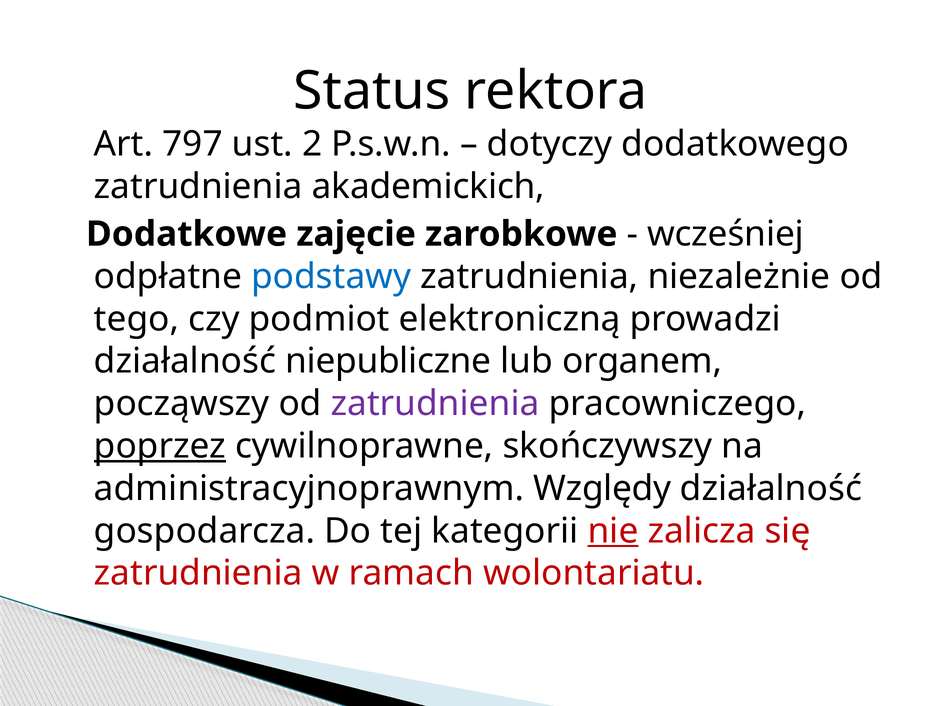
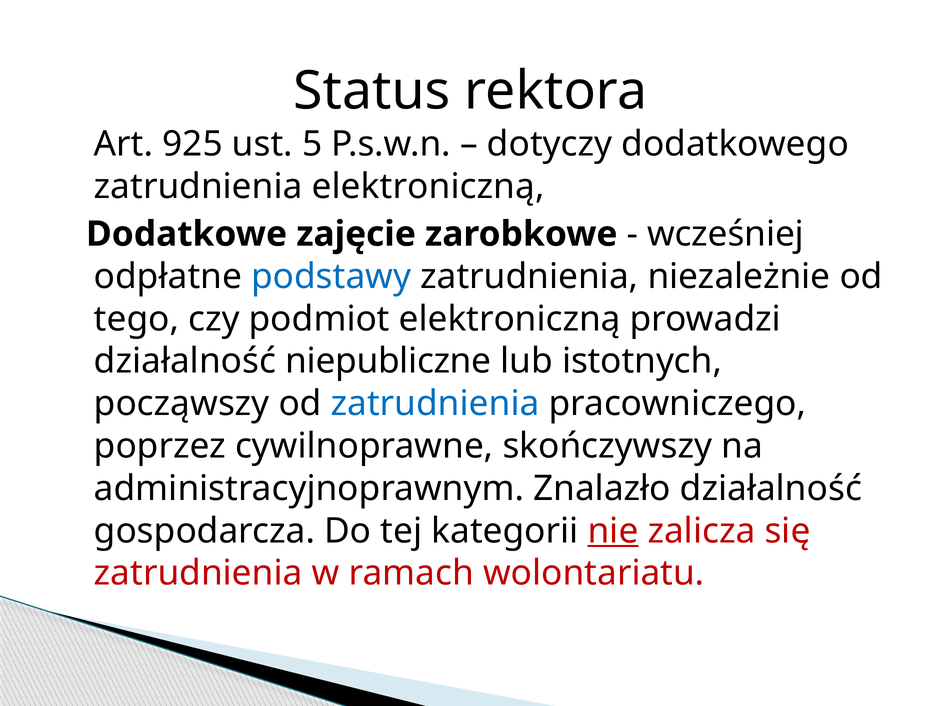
797: 797 -> 925 (193, 144)
2: 2 -> 5 (312, 144)
zatrudnienia akademickich: akademickich -> elektroniczną (428, 186)
organem: organem -> istotnych (642, 361)
zatrudnienia colour: purple -> blue (435, 404)
poprzez underline: present -> none (160, 446)
Względy: Względy -> Znalazło (602, 488)
